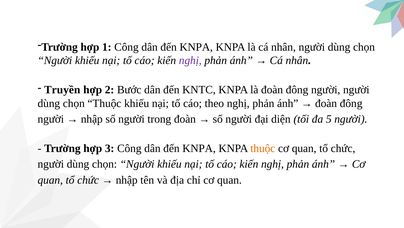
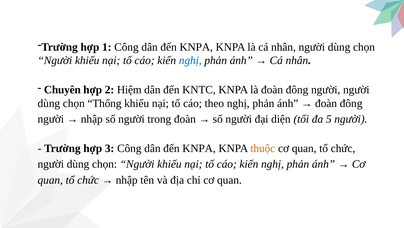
nghị colour: purple -> blue (190, 60)
Truyền: Truyền -> Chuyên (62, 90)
Bước: Bước -> Hiệm (129, 90)
chọn Thuộc: Thuộc -> Thống (105, 103)
